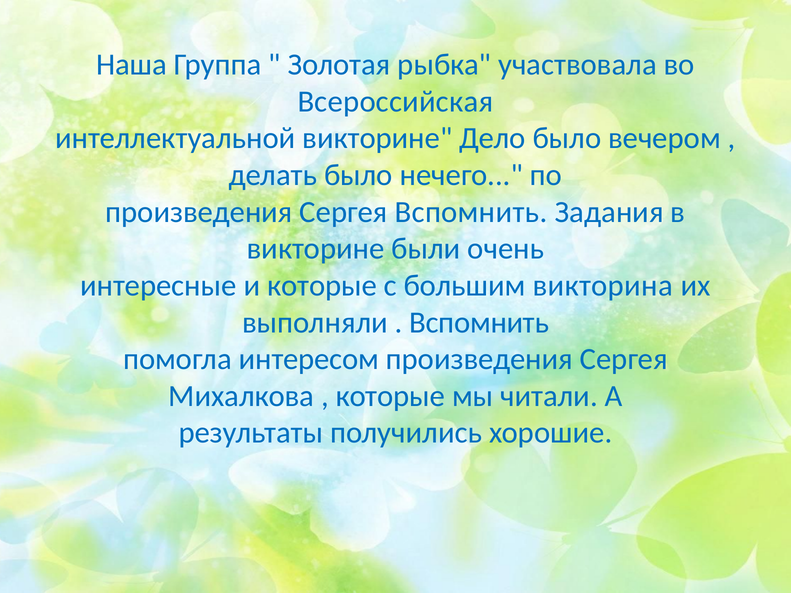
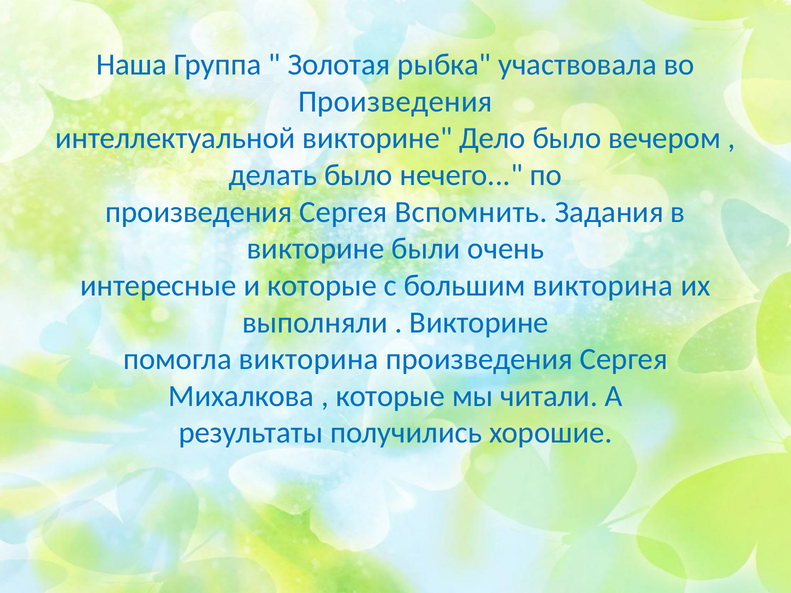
Всероссийская: Всероссийская -> Произведения (395, 101)
Вспомнить: Вспомнить -> Викторине (479, 323)
помогла интересом: интересом -> викторина (309, 359)
